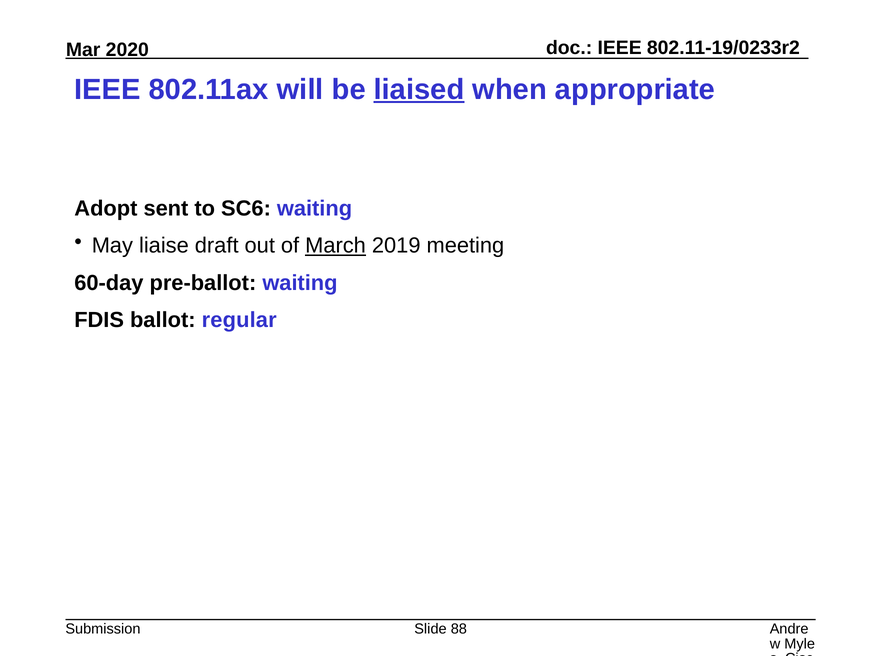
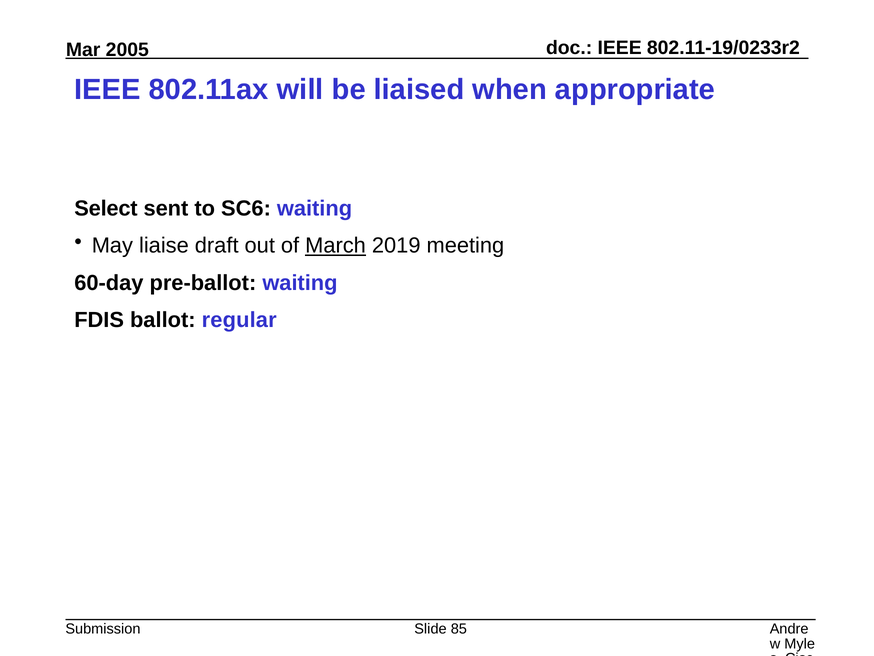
2020: 2020 -> 2005 (127, 50)
liaised underline: present -> none (419, 89)
Adopt: Adopt -> Select (106, 208)
88: 88 -> 85 (459, 629)
